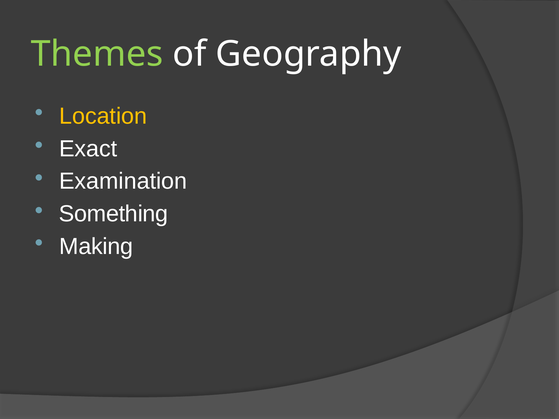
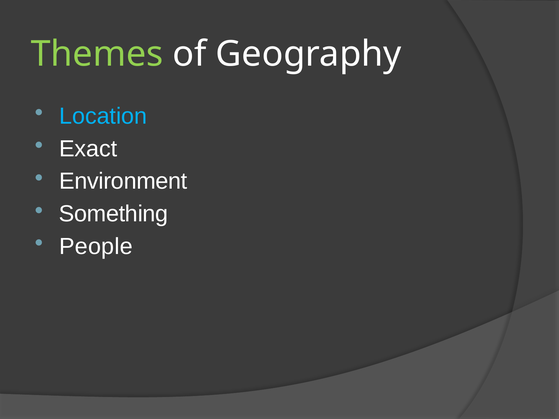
Location colour: yellow -> light blue (103, 116)
Examination: Examination -> Environment (123, 181)
Making: Making -> People (96, 247)
